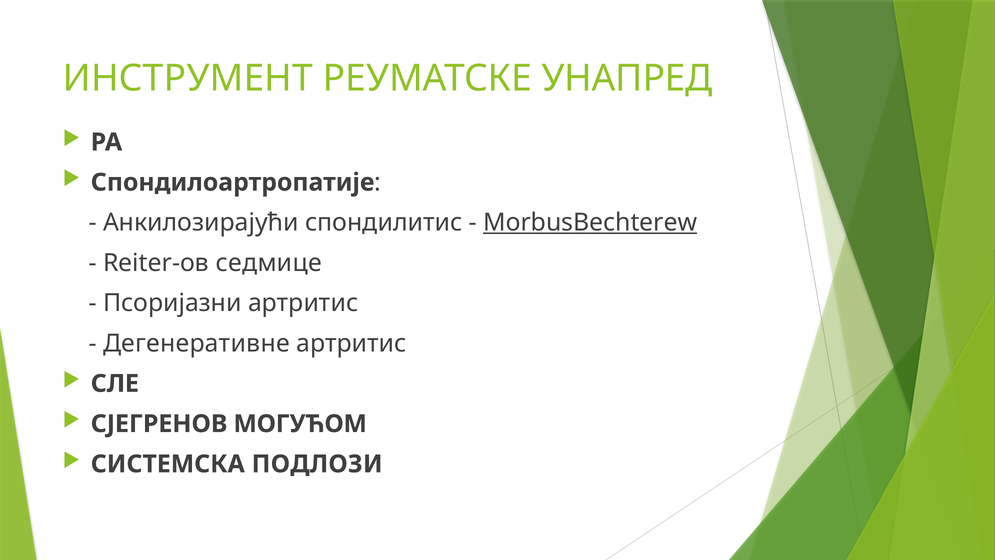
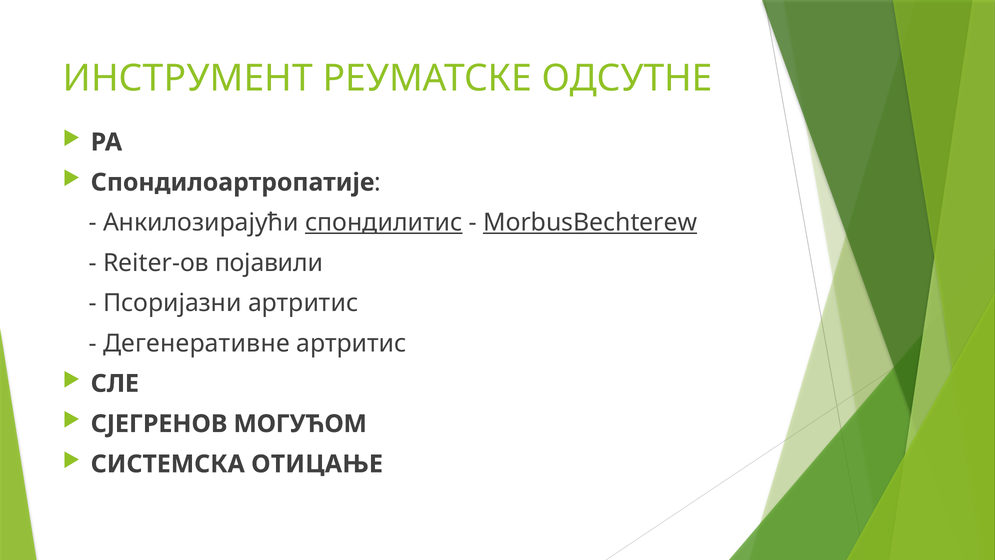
УНАПРЕД: УНАПРЕД -> ОДСУТНЕ (627, 78)
спондилитис underline: none -> present (384, 223)
седмице: седмице -> појавили (269, 263)
ПОДЛОЗИ: ПОДЛОЗИ -> ОТИЦАЊЕ (317, 464)
